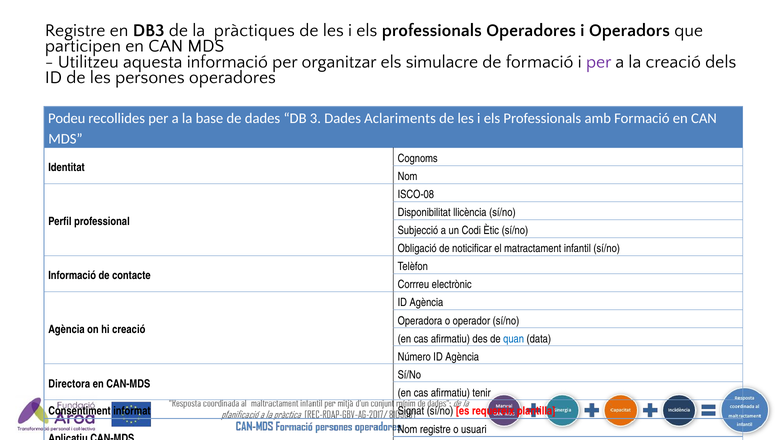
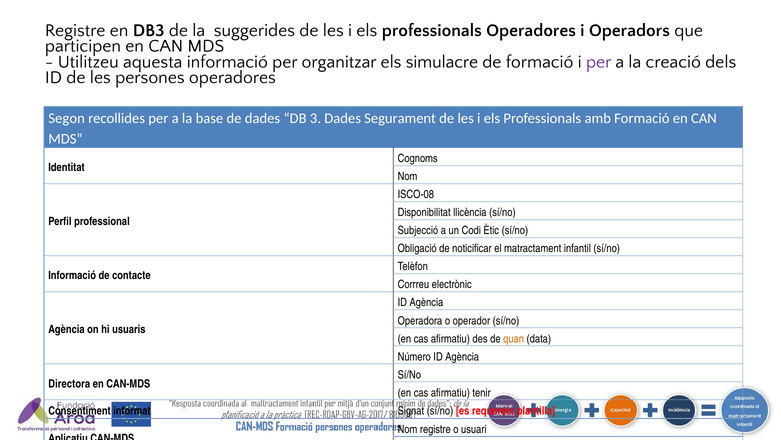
pràctiques: pràctiques -> suggerides (254, 30)
Podeu: Podeu -> Segon (67, 118)
Aclariments: Aclariments -> Segurament (400, 118)
hi creació: creació -> usuaris (129, 329)
quan colour: blue -> orange (514, 338)
